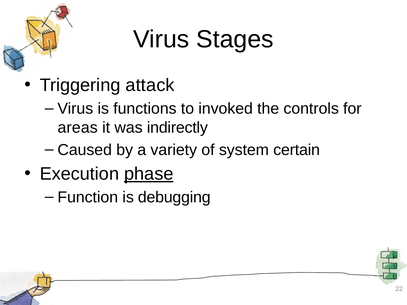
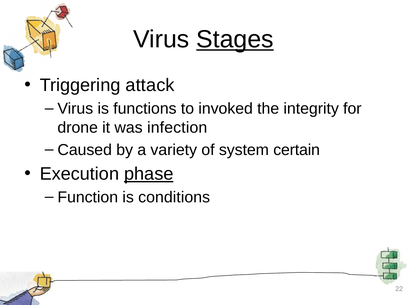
Stages underline: none -> present (235, 39)
controls: controls -> integrity (311, 109)
areas: areas -> drone (78, 128)
indirectly: indirectly -> infection (177, 128)
debugging: debugging -> conditions (174, 197)
